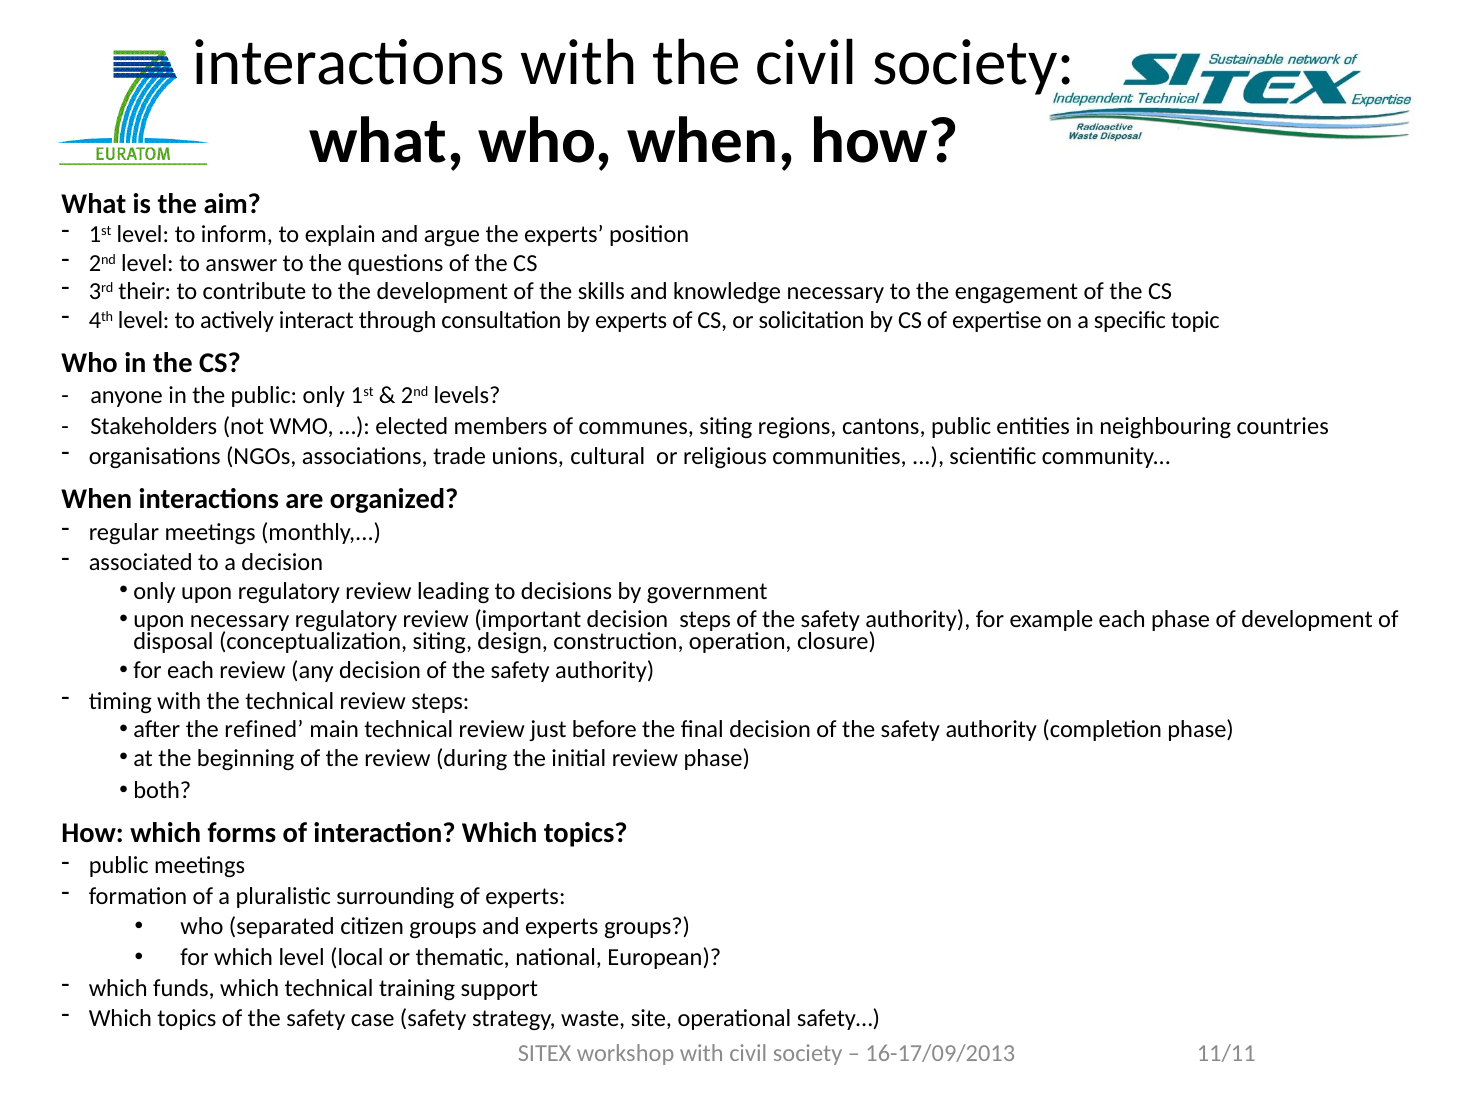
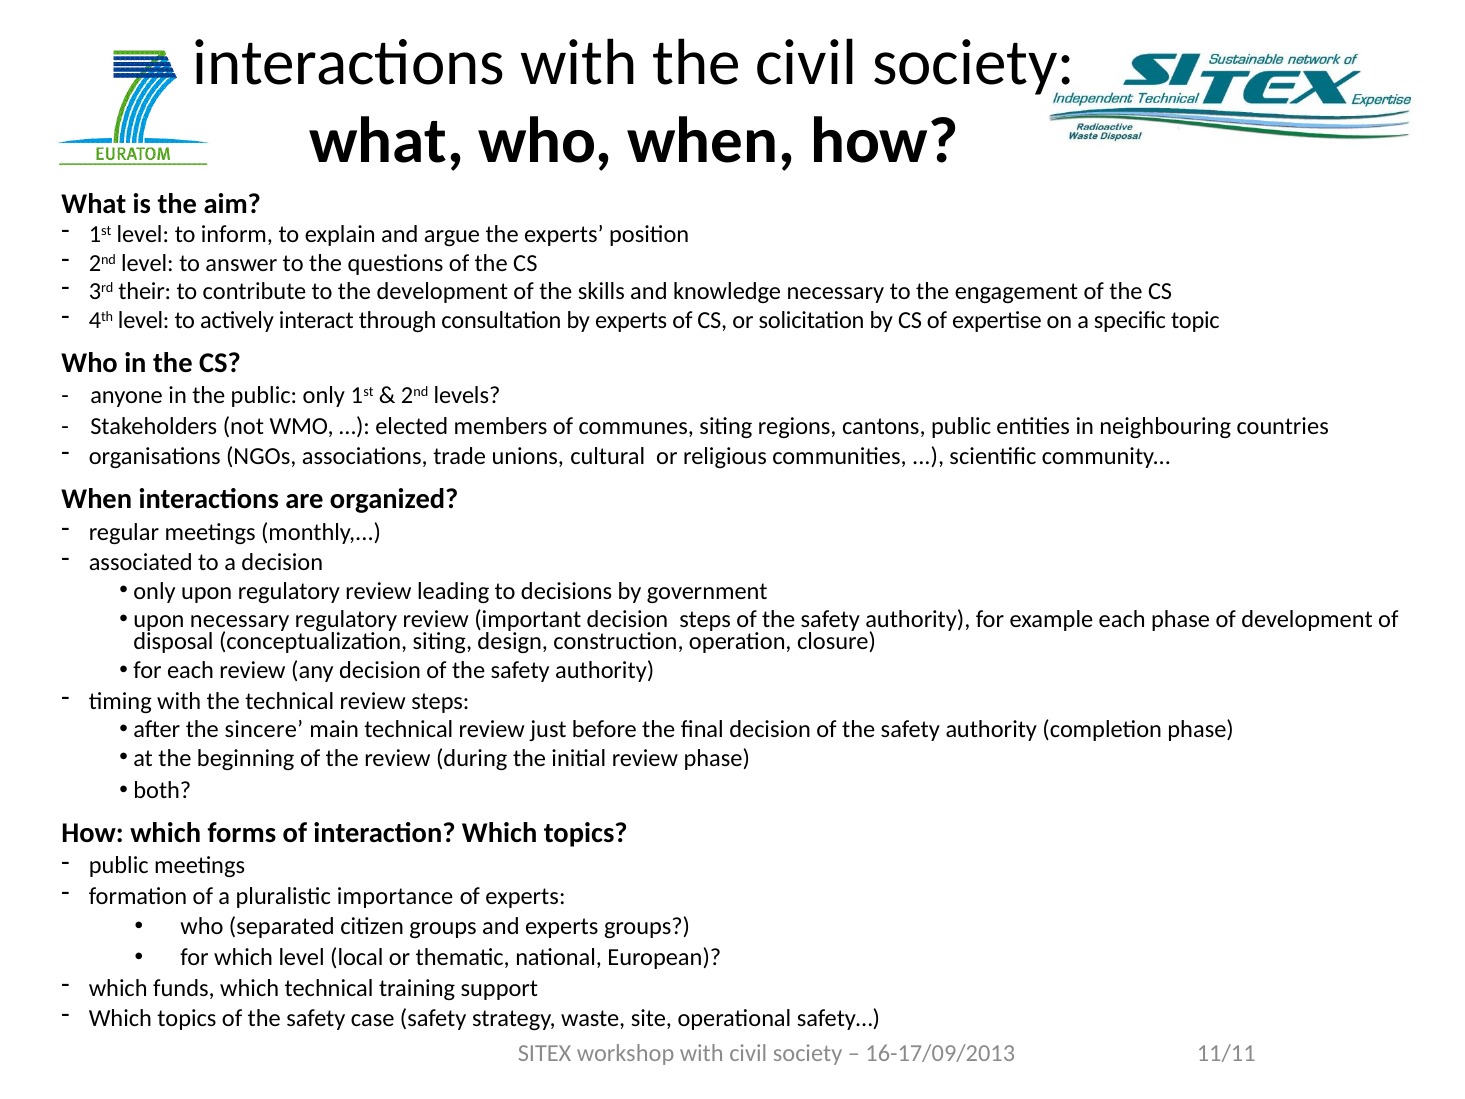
refined: refined -> sincere (264, 729)
surrounding: surrounding -> importance (395, 896)
